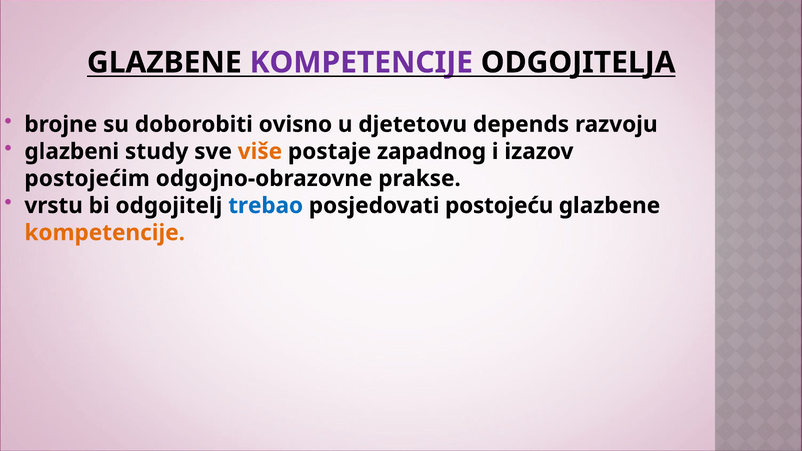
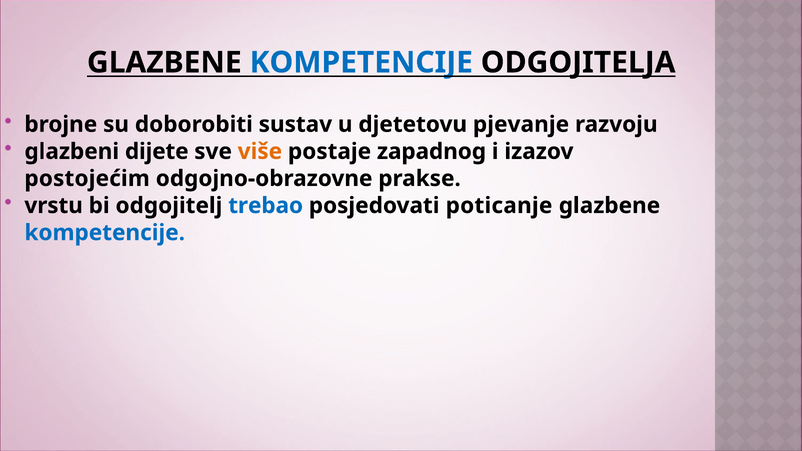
KOMPETENCIJE colour: purple -> blue (361, 62)
ovisno: ovisno -> sustav (295, 124)
depends: depends -> pjevanje (521, 124)
study: study -> dijete (157, 151)
postojeću: postojeću -> poticanje (499, 206)
kompetencije colour: orange -> blue (105, 233)
